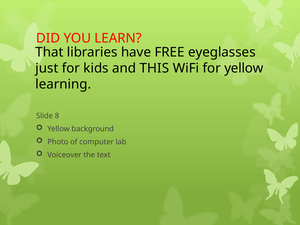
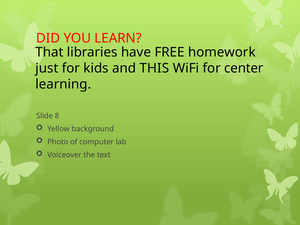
eyeglasses: eyeglasses -> homework (222, 52)
for yellow: yellow -> center (244, 68)
